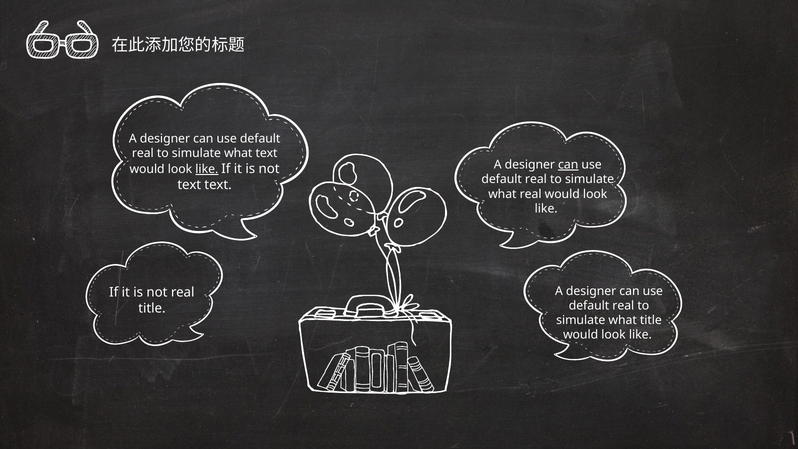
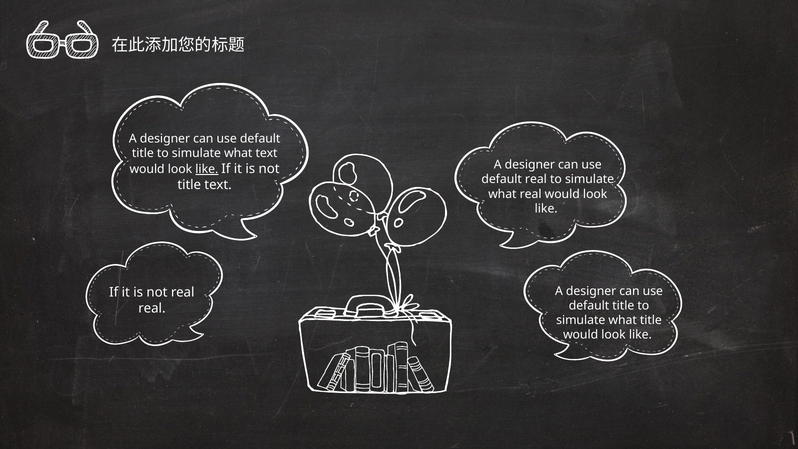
real: real -> title (143, 153)
can underline: present -> none (568, 165)
text: text -> title (189, 185)
real: real -> title (623, 306)
title: title -> real (152, 308)
